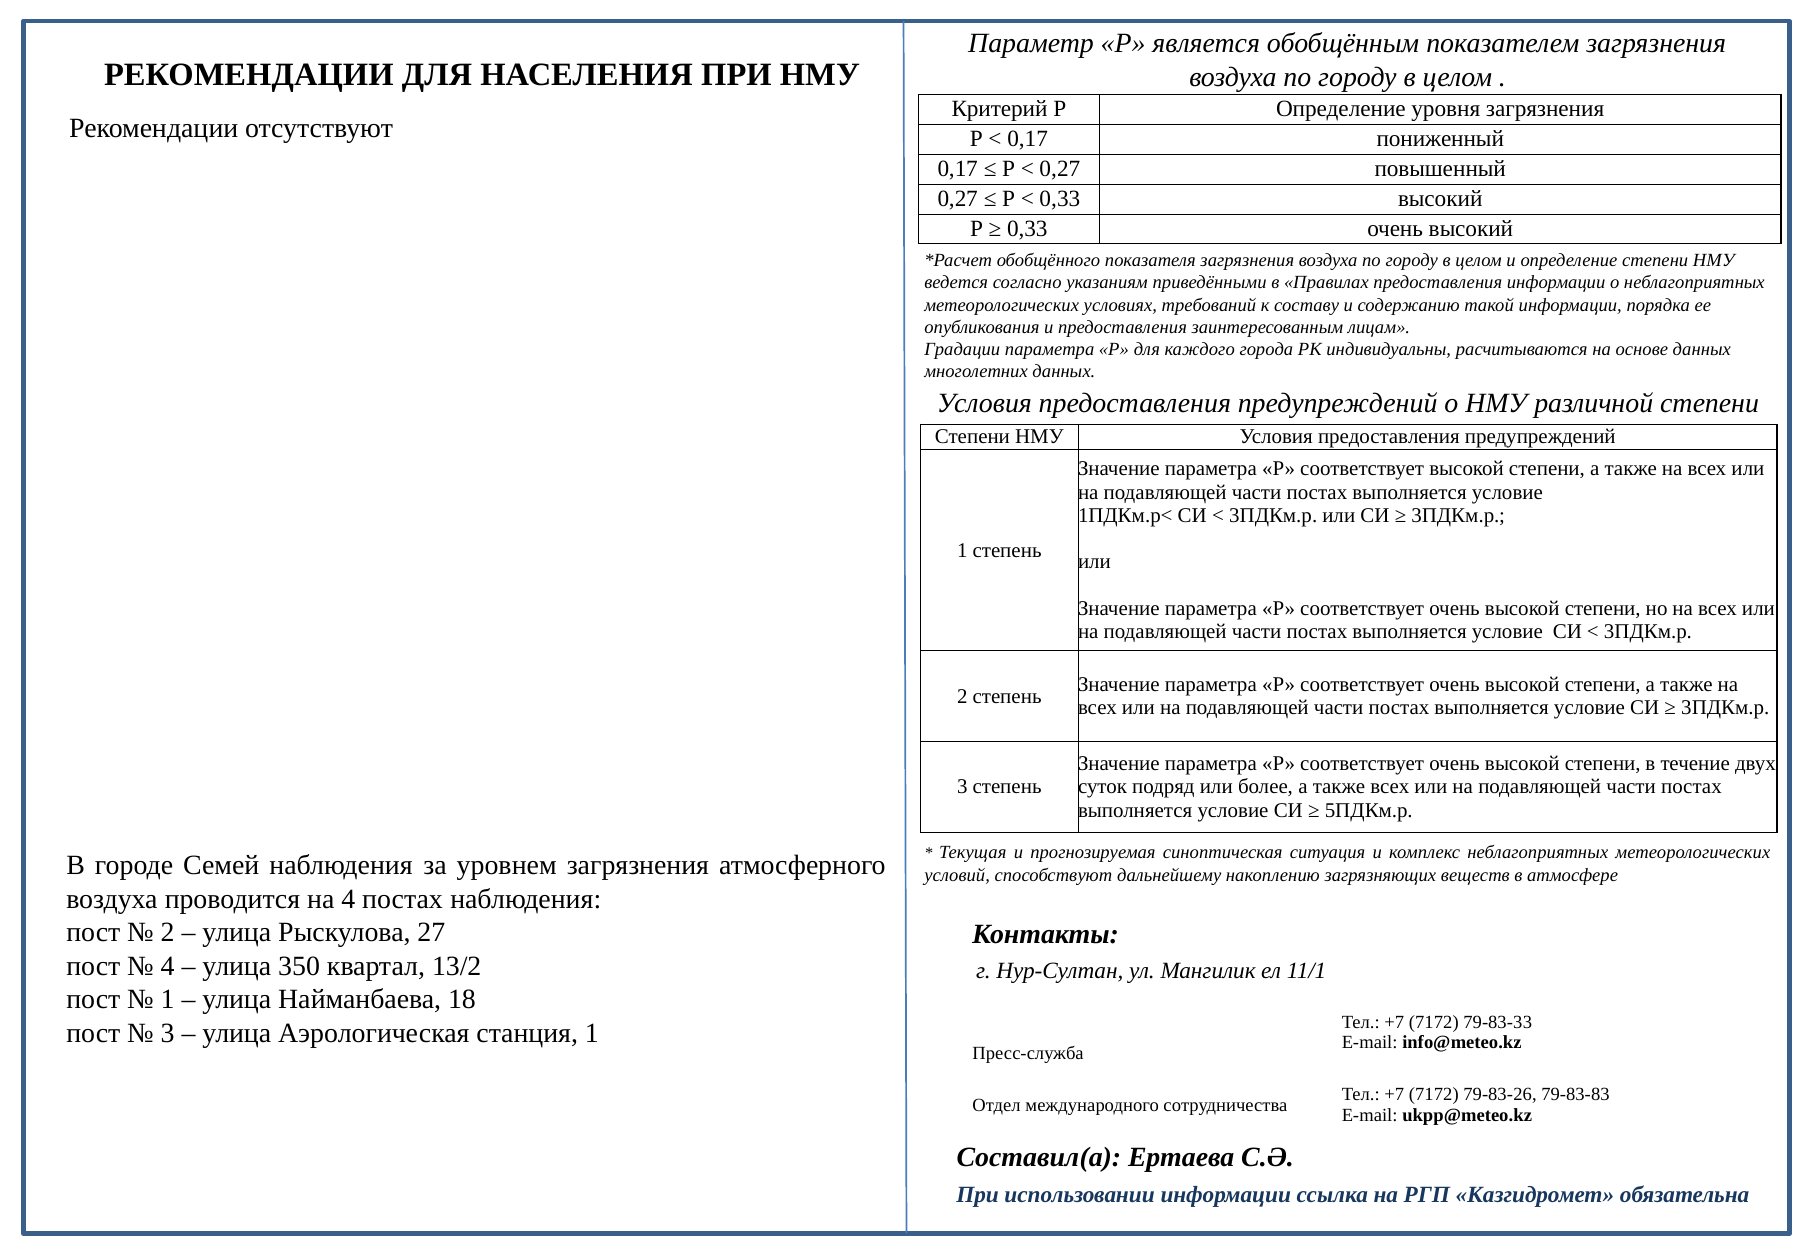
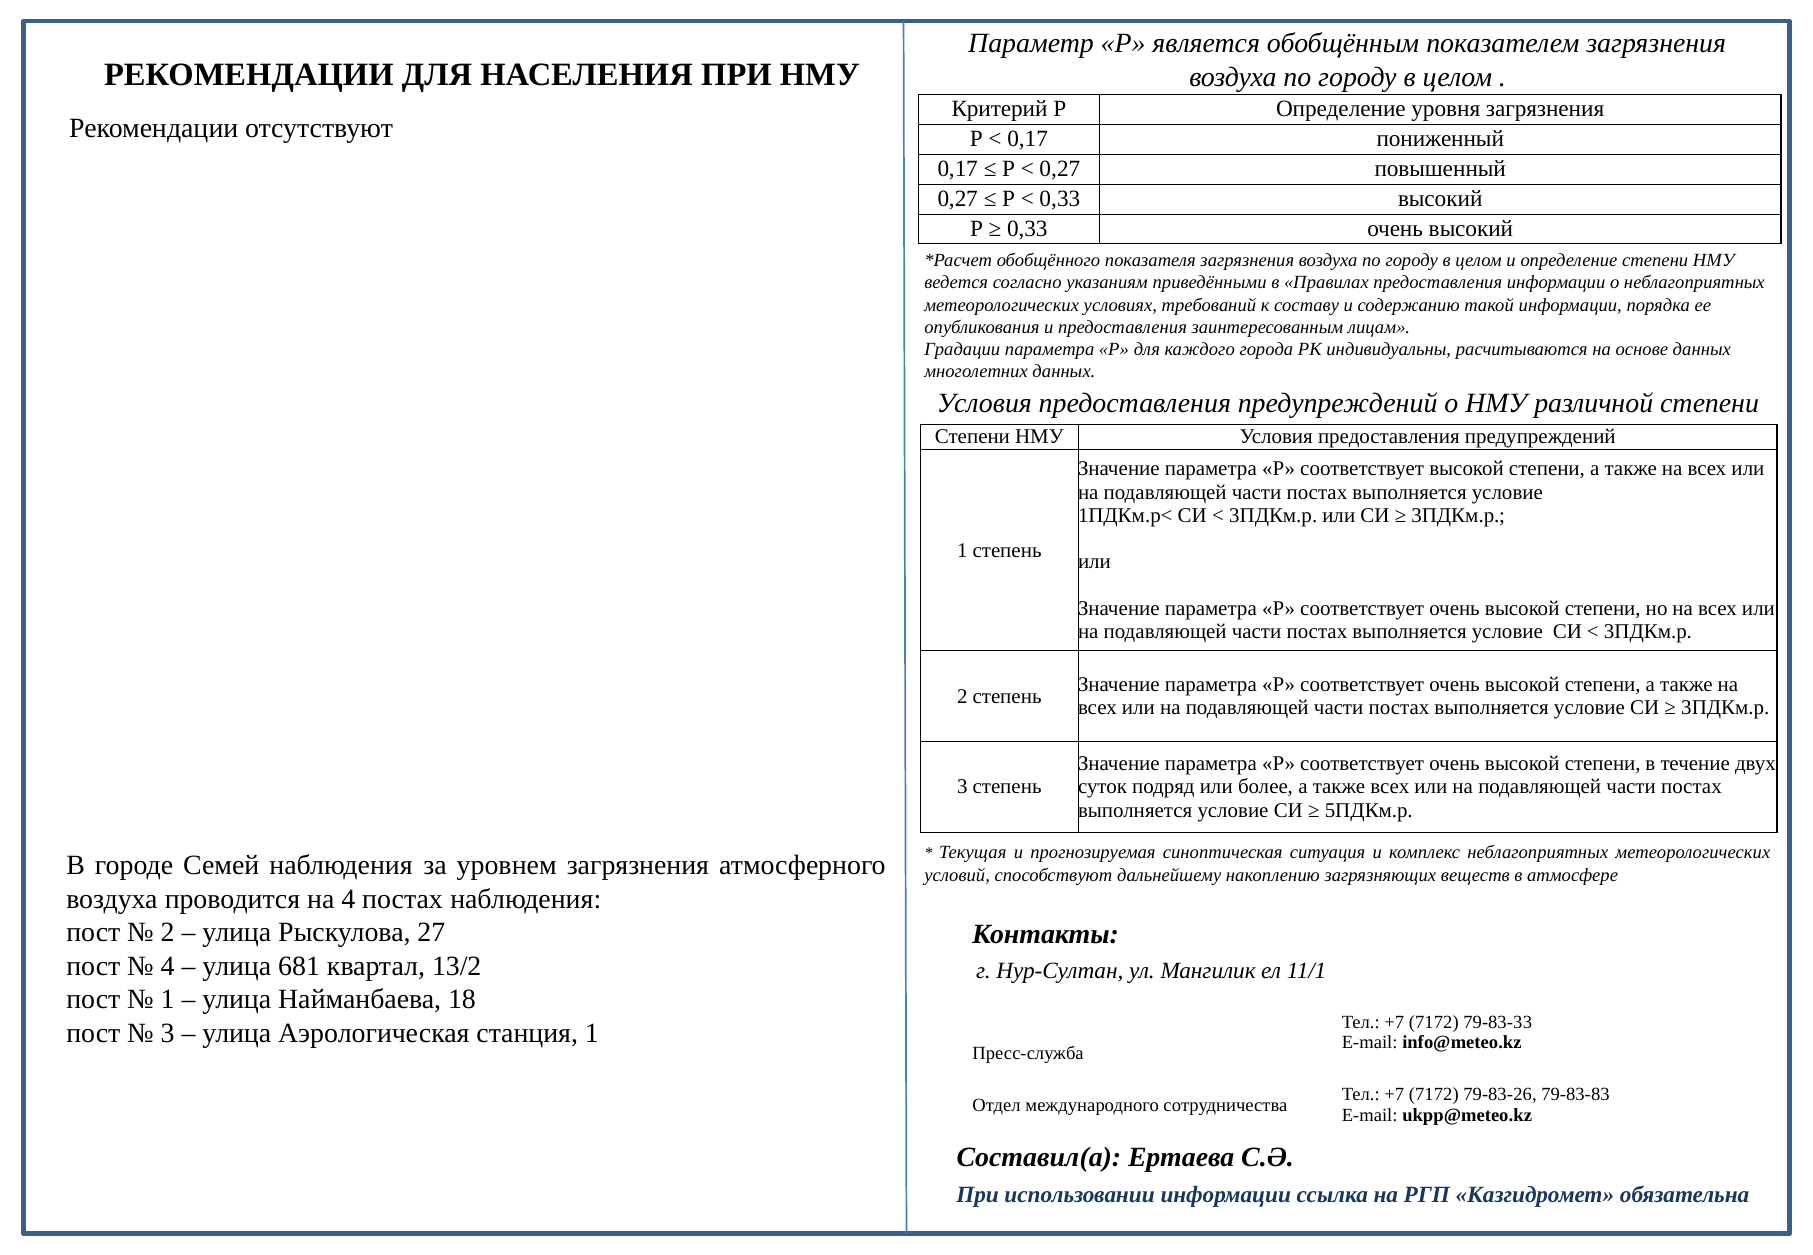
350: 350 -> 681 (299, 966)
